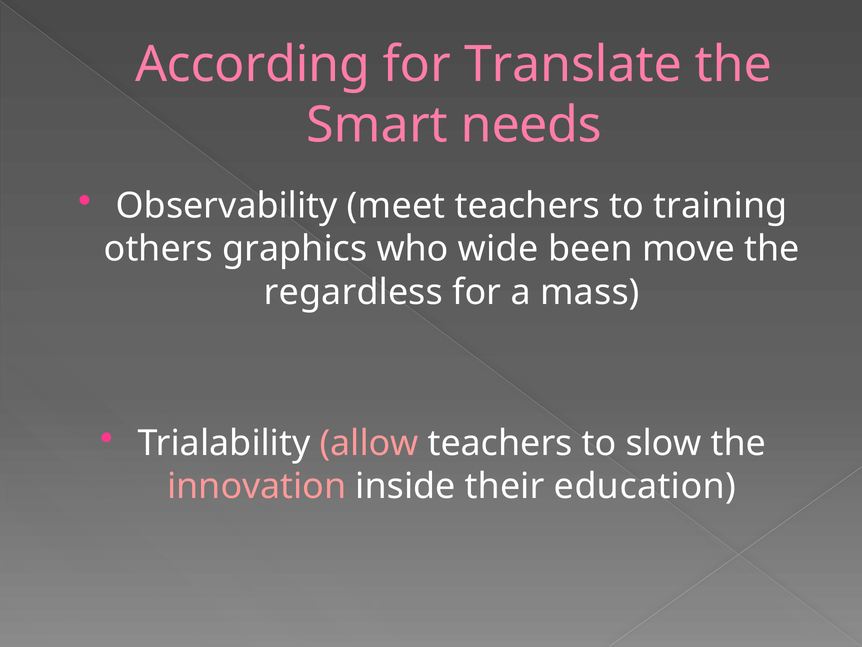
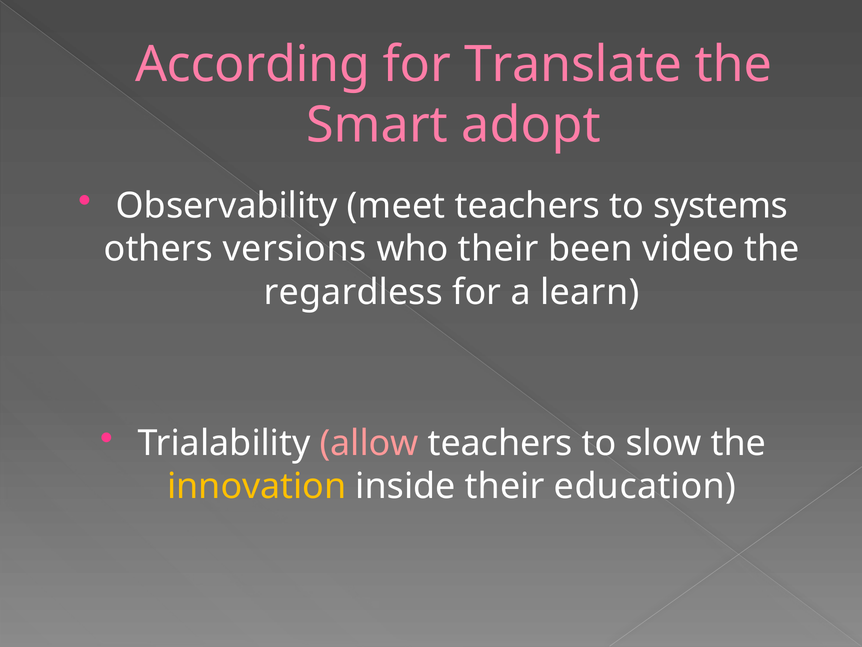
needs: needs -> adopt (531, 125)
training: training -> systems (721, 206)
graphics: graphics -> versions (295, 249)
who wide: wide -> their (498, 249)
move: move -> video (688, 249)
mass: mass -> learn (590, 292)
innovation colour: pink -> yellow (257, 486)
